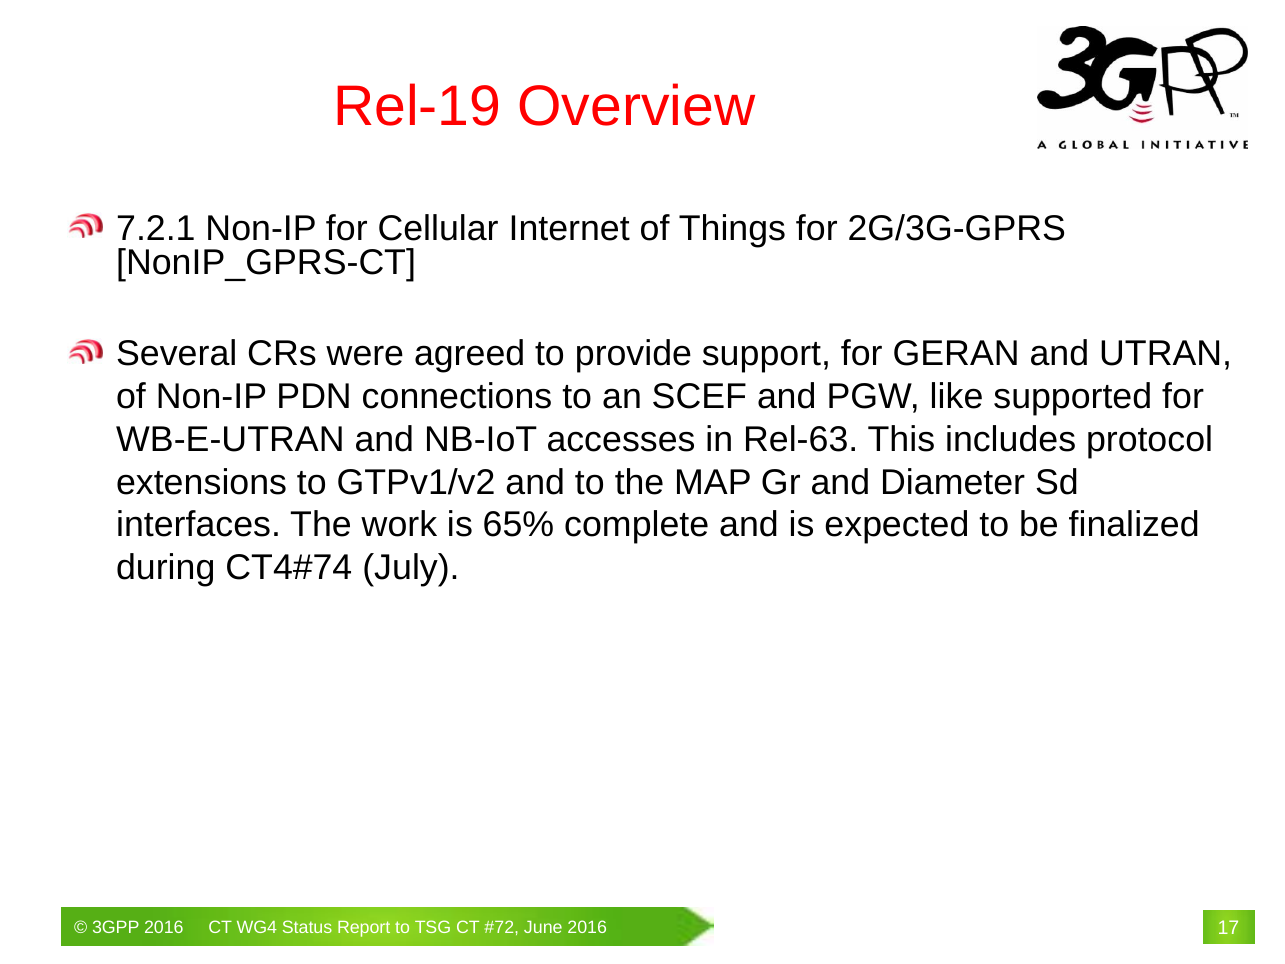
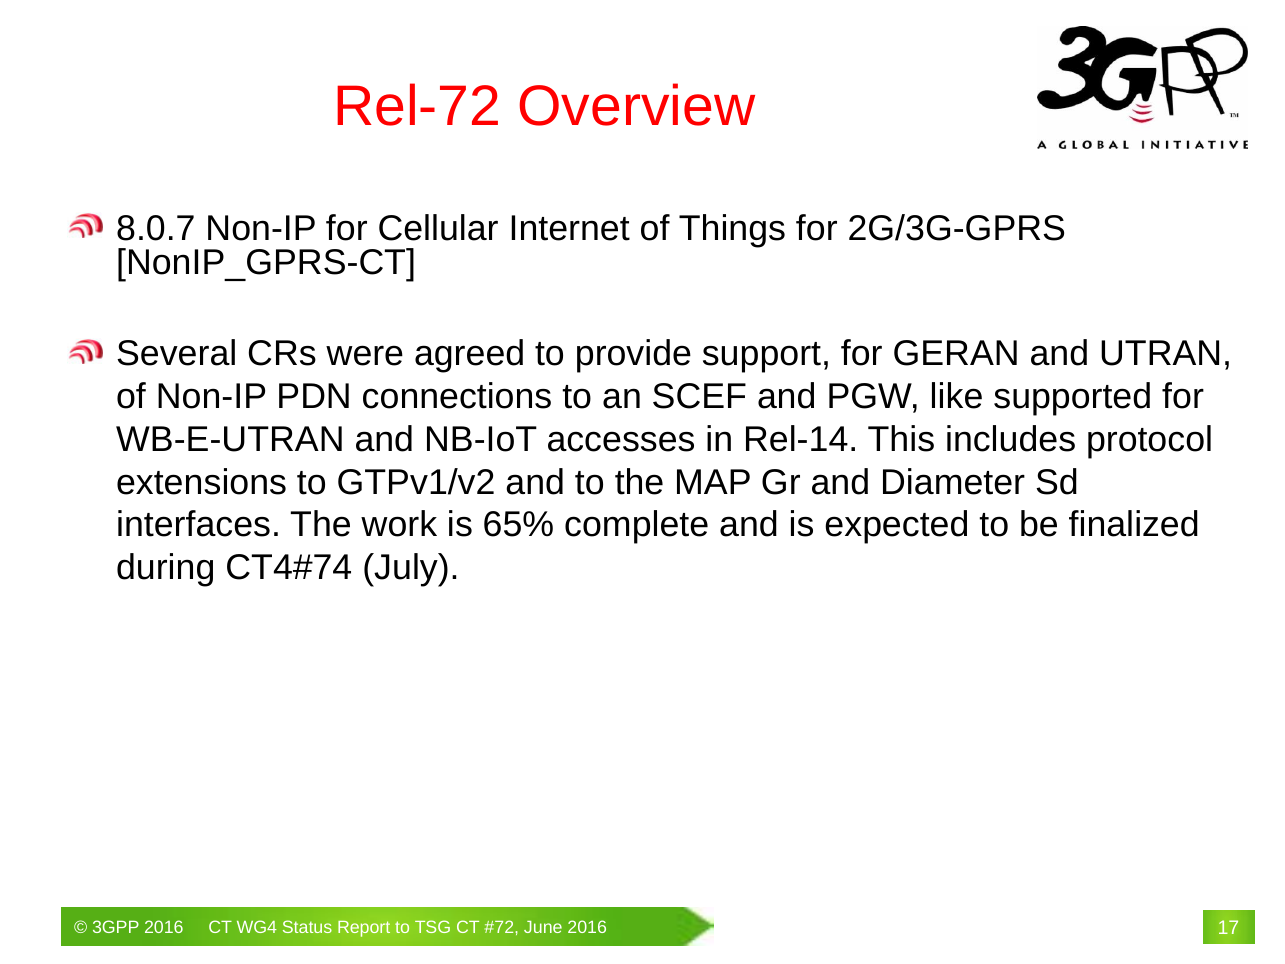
Rel-19: Rel-19 -> Rel-72 (417, 106)
7.2.1: 7.2.1 -> 8.0.7 (156, 228)
Rel-63: Rel-63 -> Rel-14 (801, 439)
